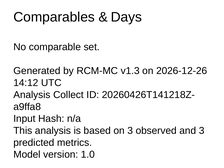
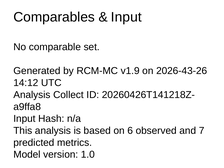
Days: Days -> Input (126, 17)
v1.3: v1.3 -> v1.9 (130, 71)
2026-12-26: 2026-12-26 -> 2026-43-26 (182, 71)
on 3: 3 -> 6 (130, 131)
and 3: 3 -> 7 (202, 131)
